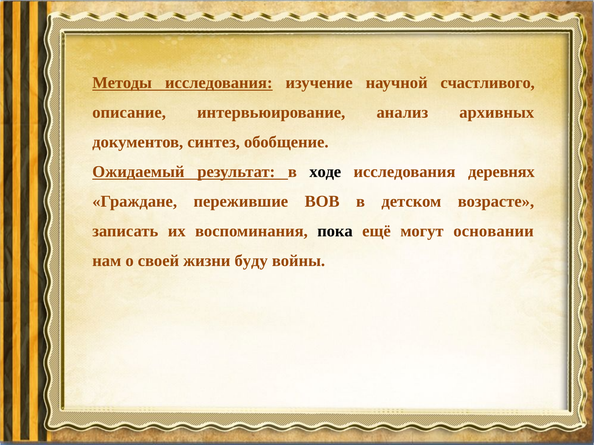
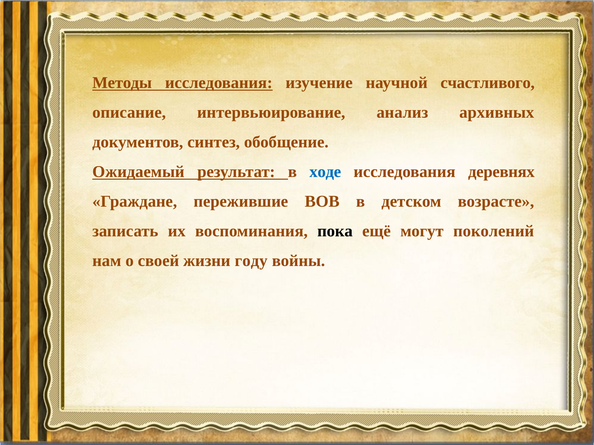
ходе colour: black -> blue (325, 172)
основании: основании -> поколений (494, 231)
буду: буду -> году (251, 261)
